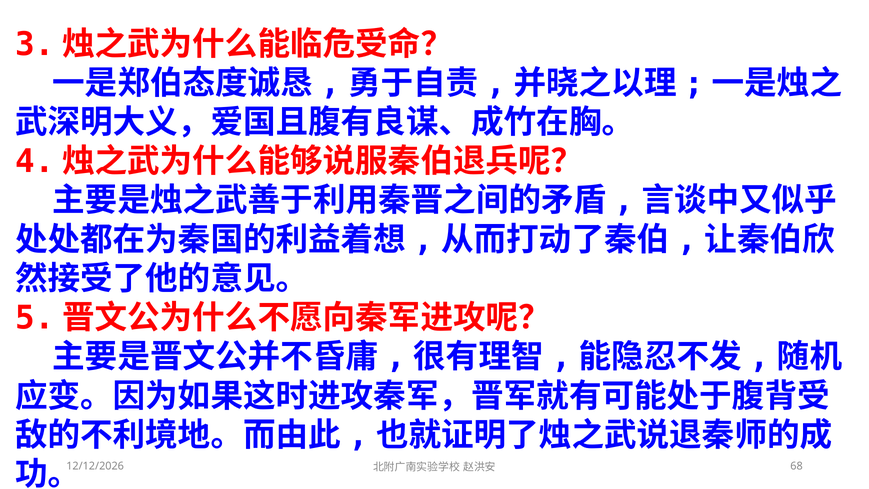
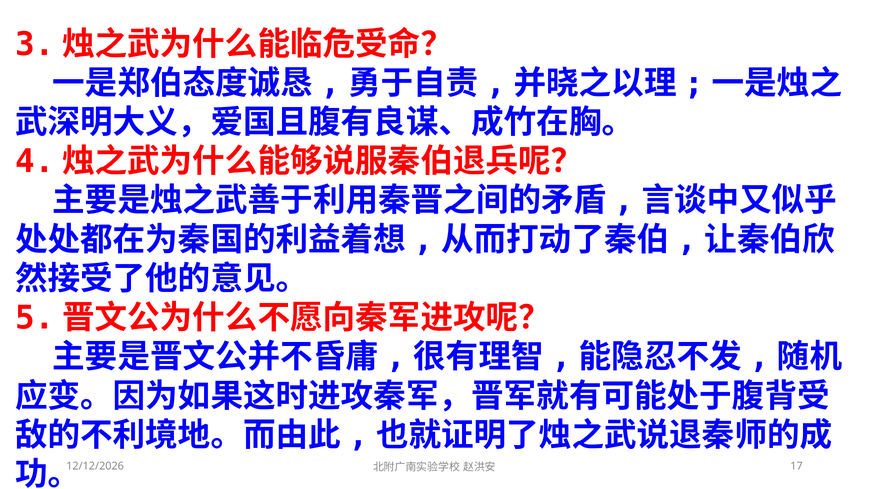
68: 68 -> 17 (797, 466)
